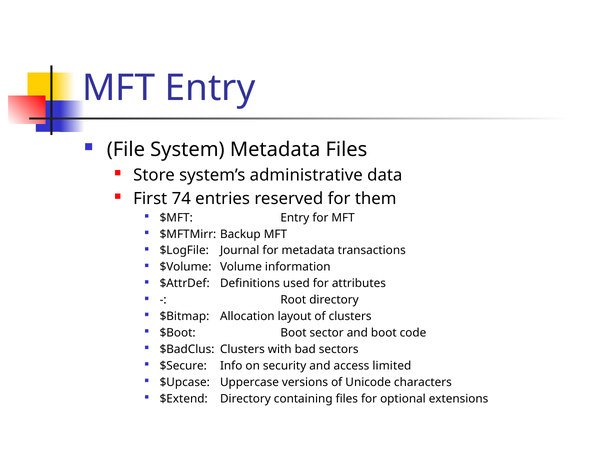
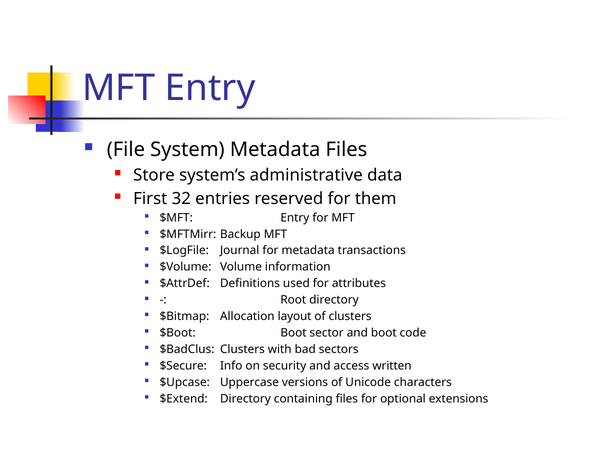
74: 74 -> 32 (181, 199)
limited: limited -> written (392, 366)
